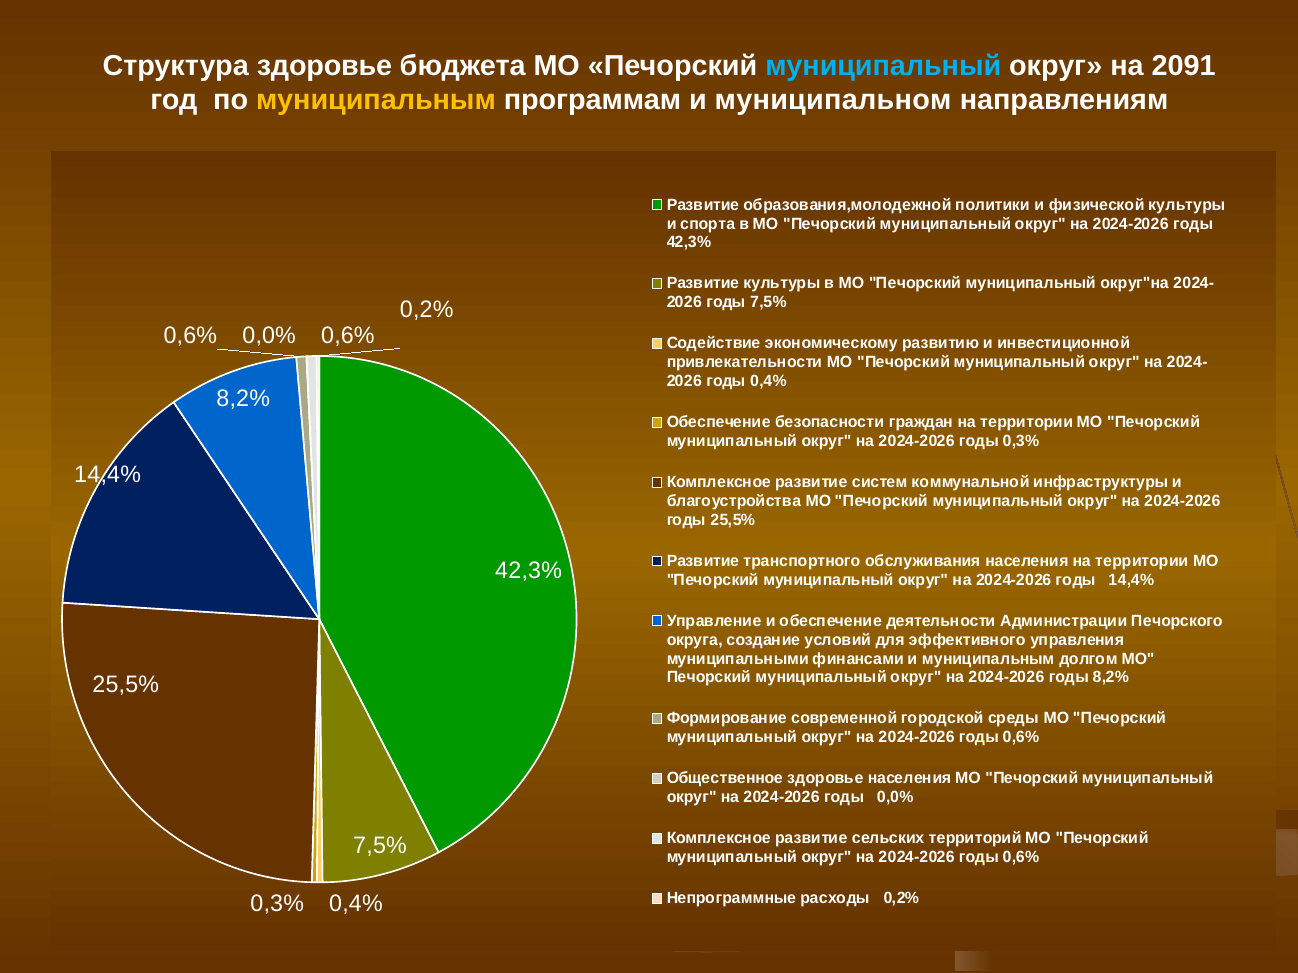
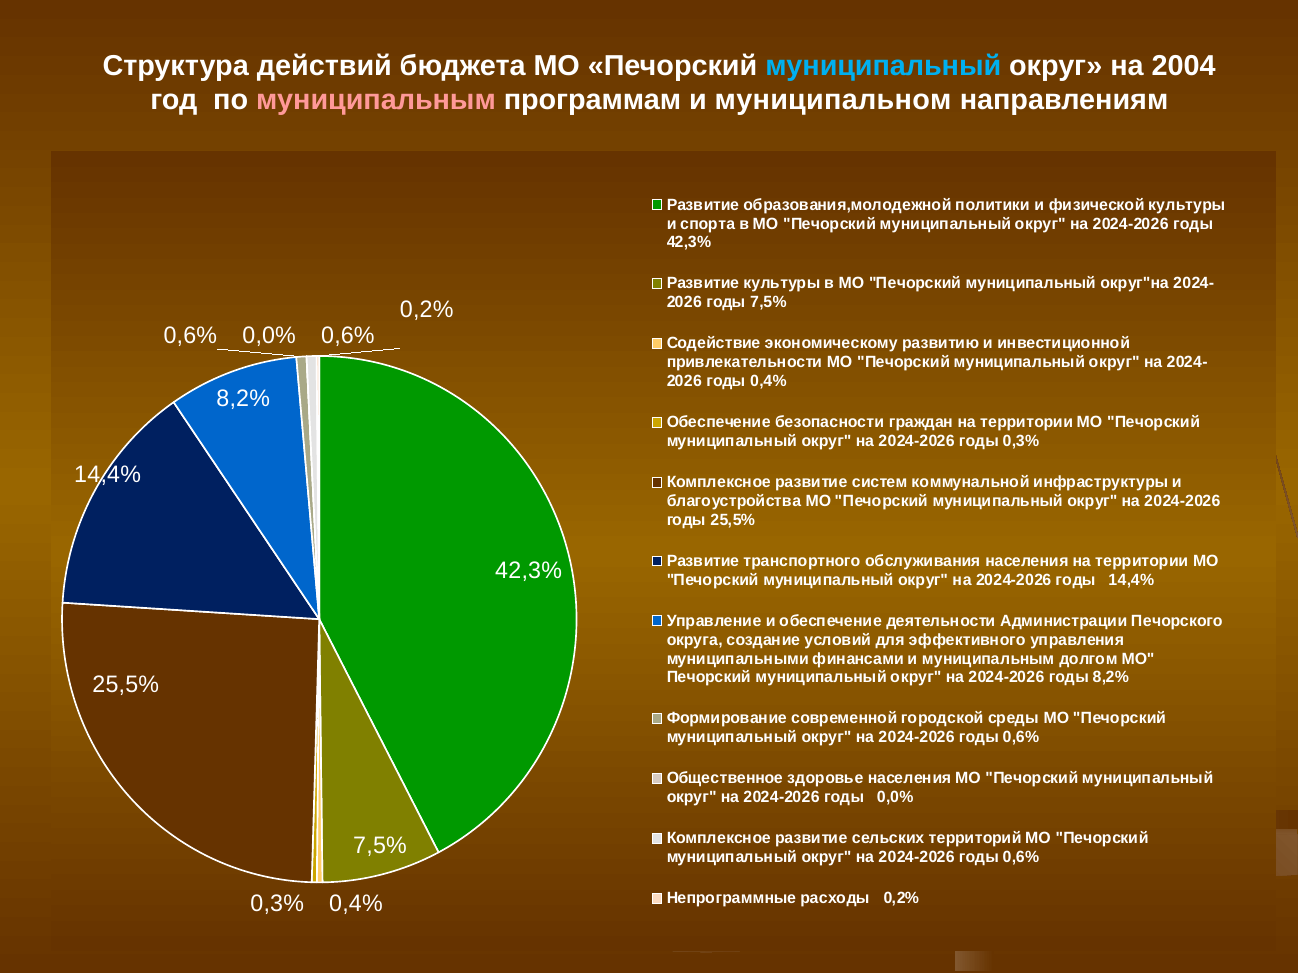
Структура здоровье: здоровье -> действий (324, 66)
2091: 2091 -> 2004 (1184, 66)
муниципальным colour: yellow -> pink (376, 100)
